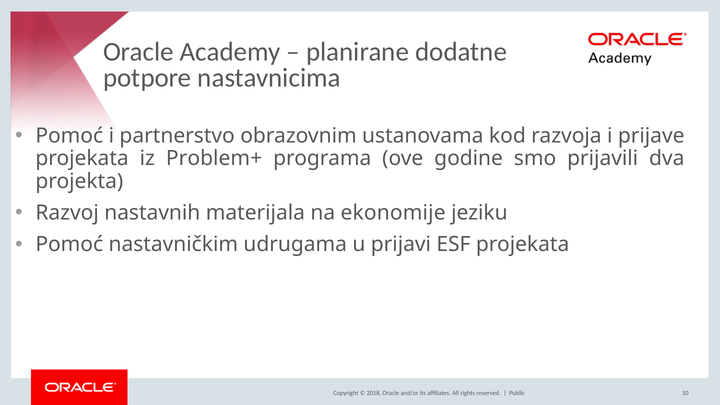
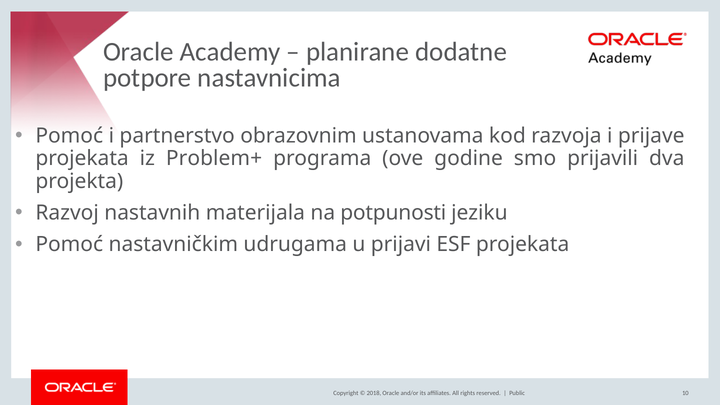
ekonomije: ekonomije -> potpunosti (393, 213)
